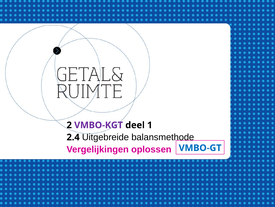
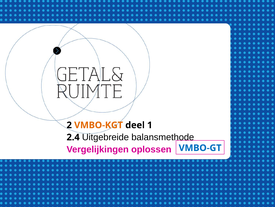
VMBO-KGT colour: purple -> orange (99, 125)
